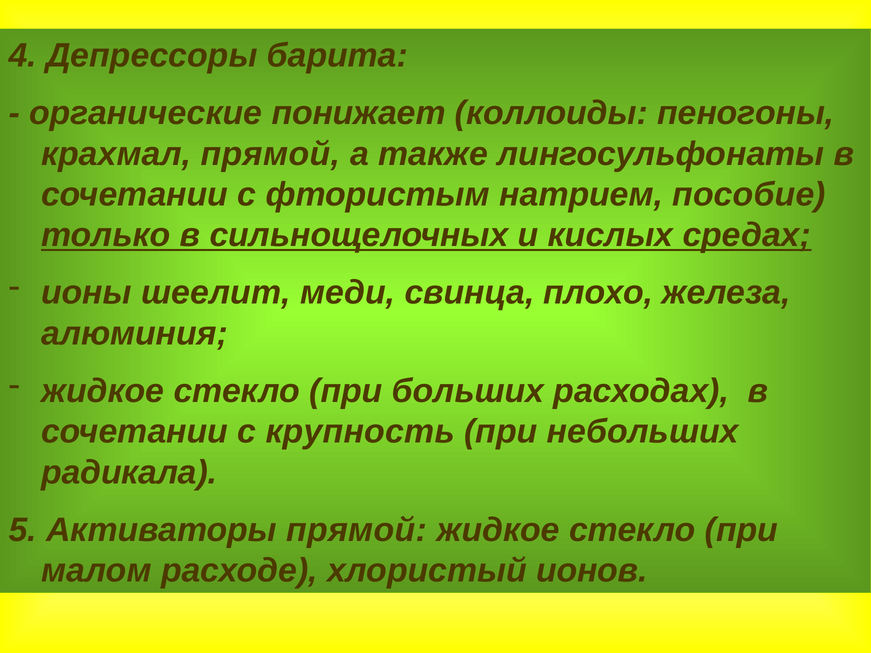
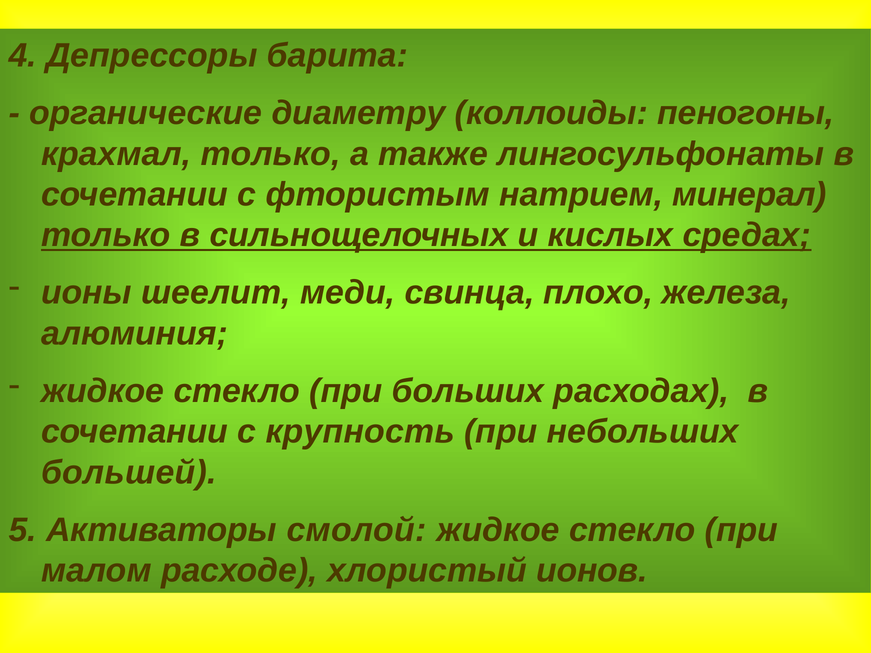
понижает: понижает -> диаметру (359, 113)
крахмал прямой: прямой -> только (271, 154)
пособие: пособие -> минерал (749, 195)
радикала: радикала -> большей (129, 473)
Активаторы прямой: прямой -> смолой (357, 530)
